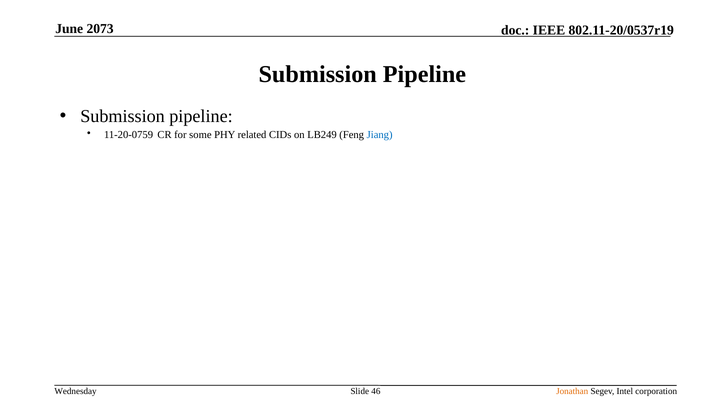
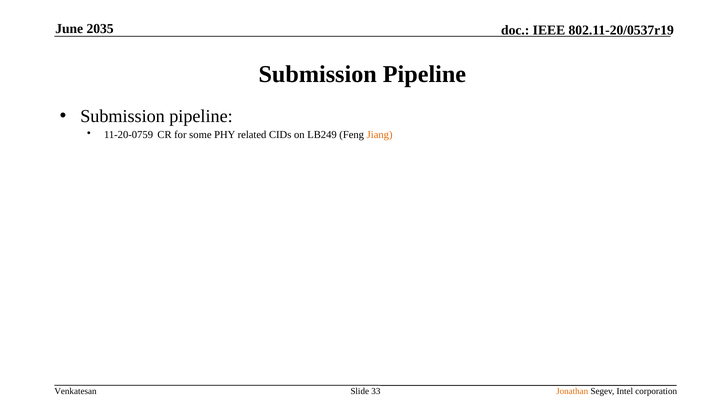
2073: 2073 -> 2035 (100, 29)
Jiang colour: blue -> orange (380, 135)
Wednesday: Wednesday -> Venkatesan (76, 391)
46: 46 -> 33 (376, 391)
